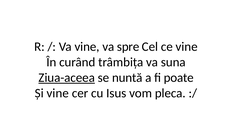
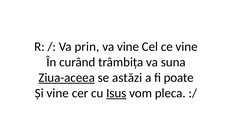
Va vine: vine -> prin (87, 46)
va spre: spre -> vine (128, 46)
nuntă: nuntă -> astăzi (127, 77)
Isus underline: none -> present (116, 93)
